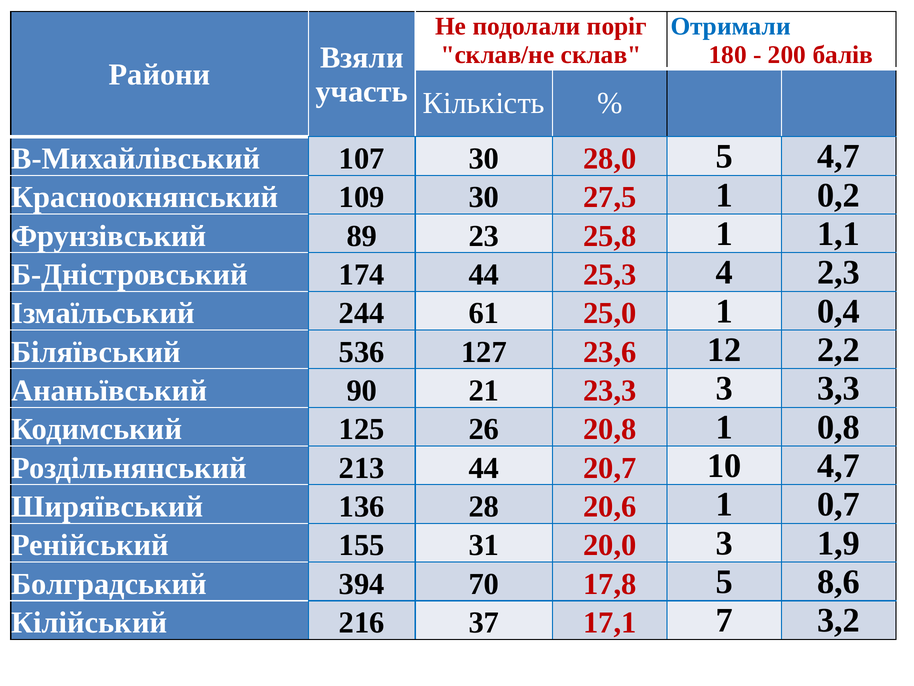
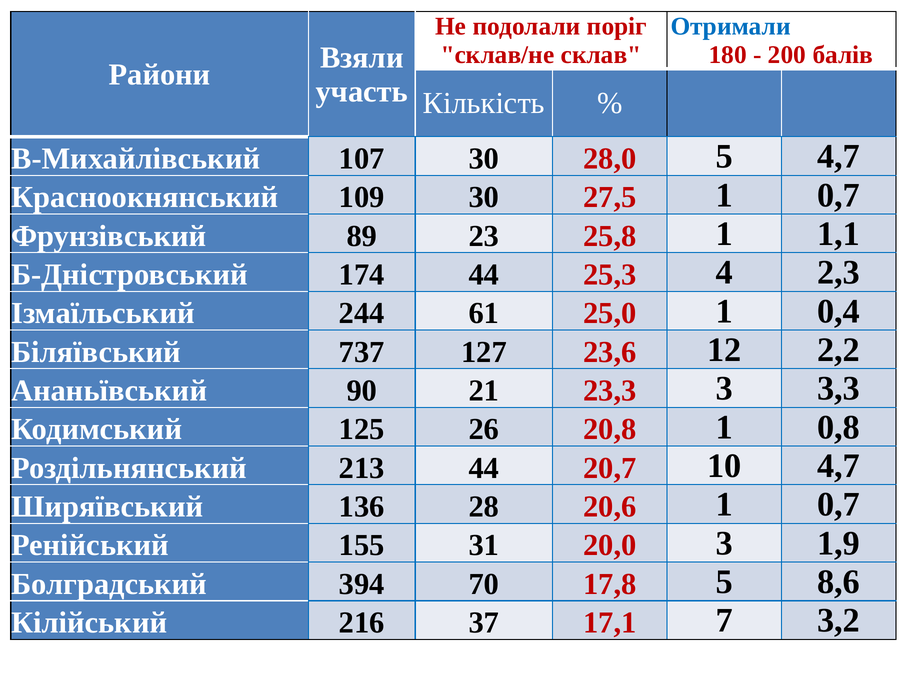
27,5 1 0,2: 0,2 -> 0,7 (839, 195)
536: 536 -> 737 (362, 352)
